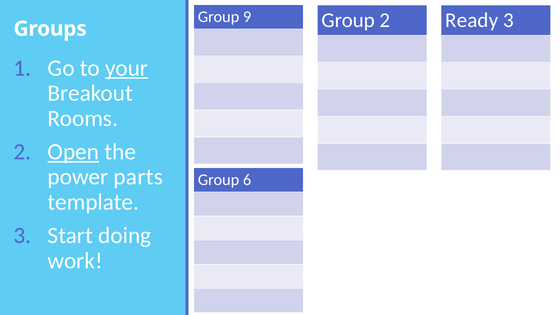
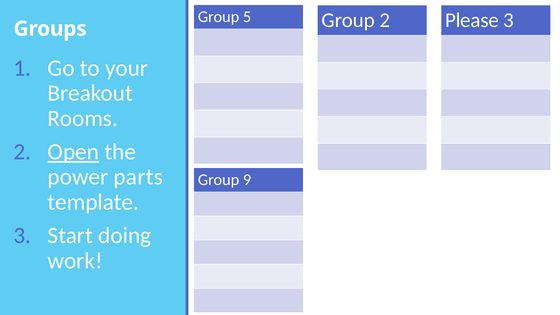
9: 9 -> 5 (247, 17)
Ready: Ready -> Please (472, 20)
your underline: present -> none (126, 68)
6: 6 -> 9 (247, 180)
